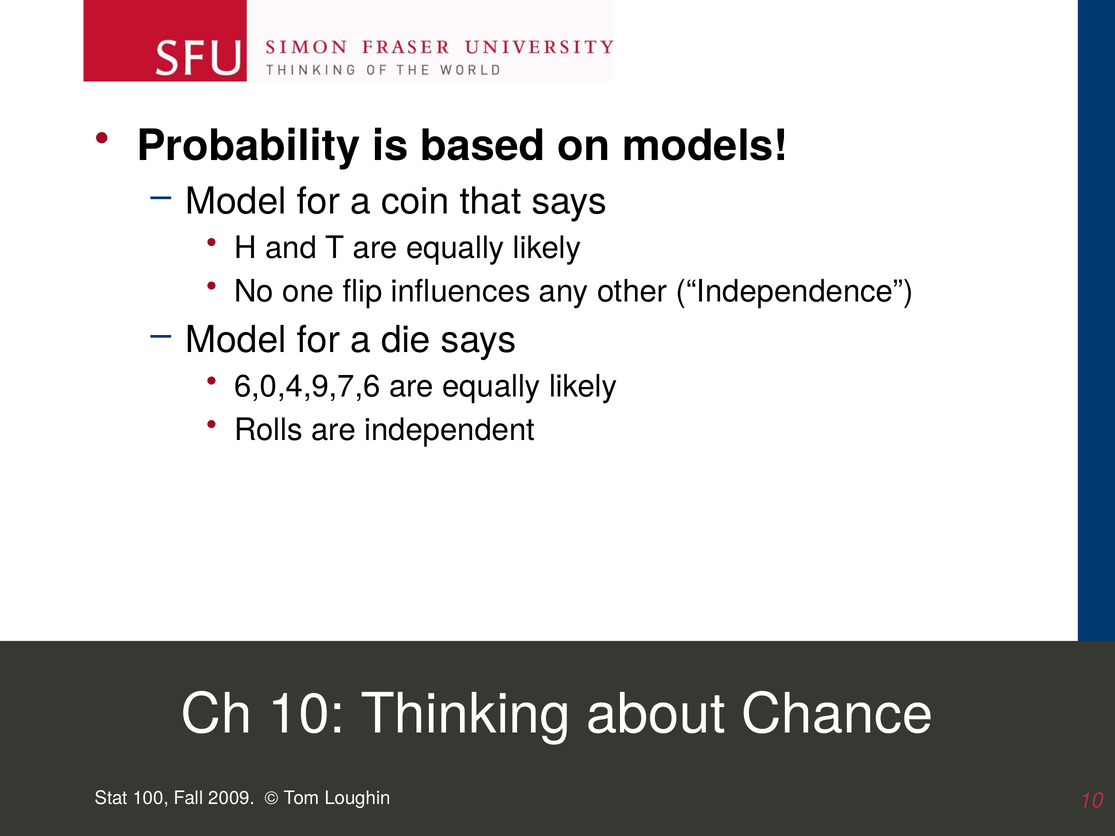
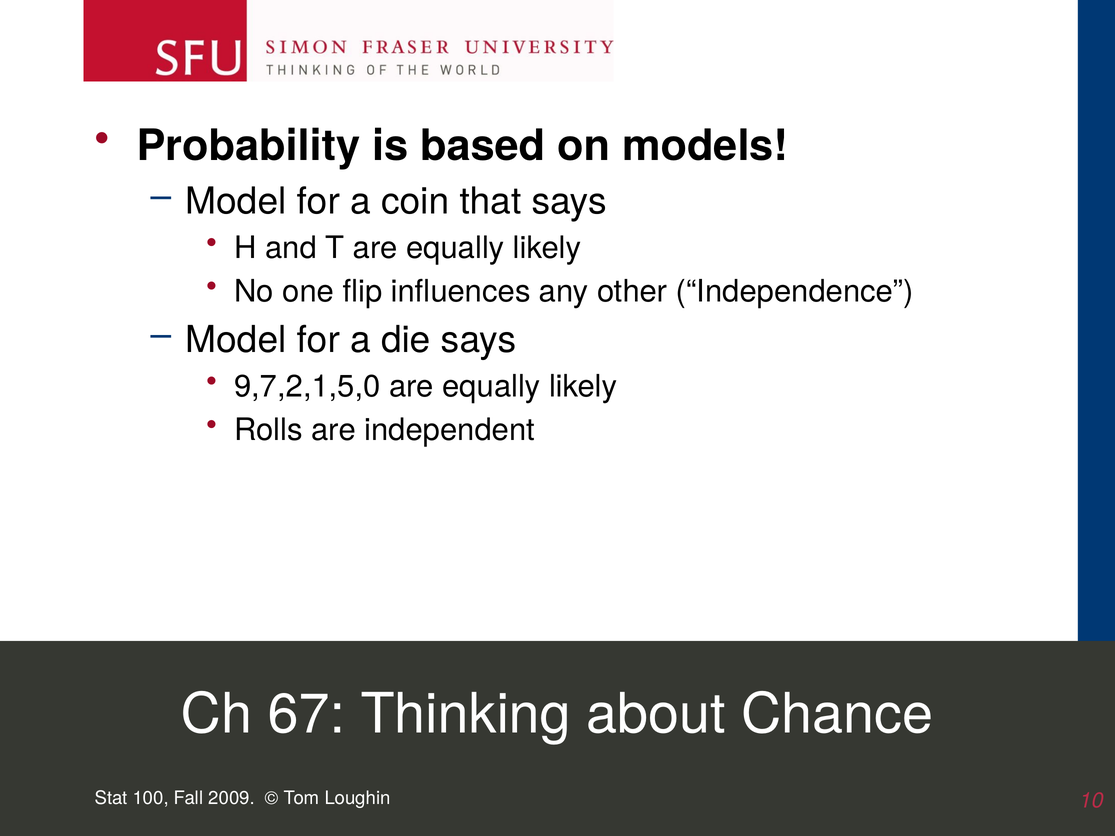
6,0,4,9,7,6: 6,0,4,9,7,6 -> 9,7,2,1,5,0 (307, 387)
Ch 10: 10 -> 67 (306, 715)
